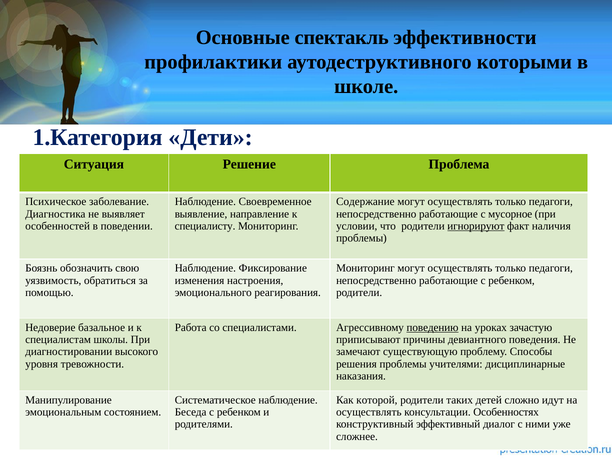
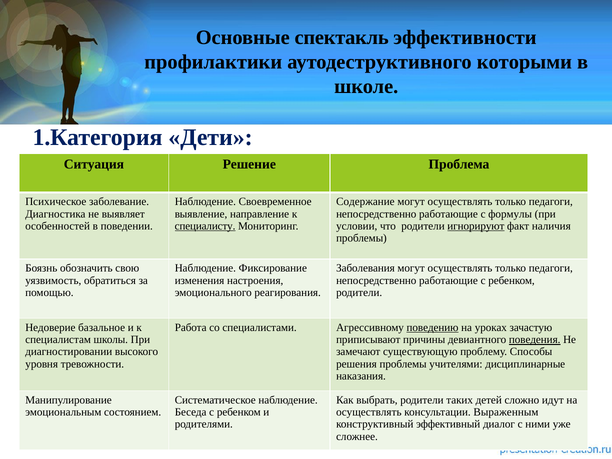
мусорное: мусорное -> формулы (510, 214)
специалисту underline: none -> present (205, 226)
Мониторинг: Мониторинг -> Заболевания (365, 268)
поведения underline: none -> present (535, 340)
которой: которой -> выбрать (377, 400)
Особенностях: Особенностях -> Выраженным (506, 412)
